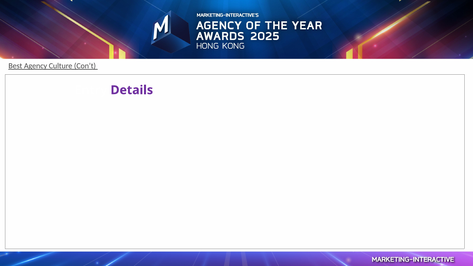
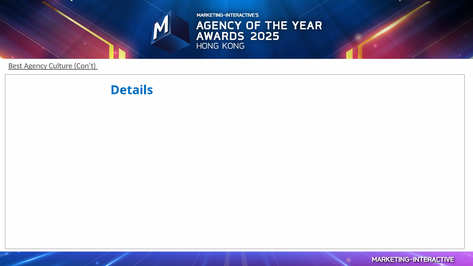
Details colour: purple -> blue (132, 90)
